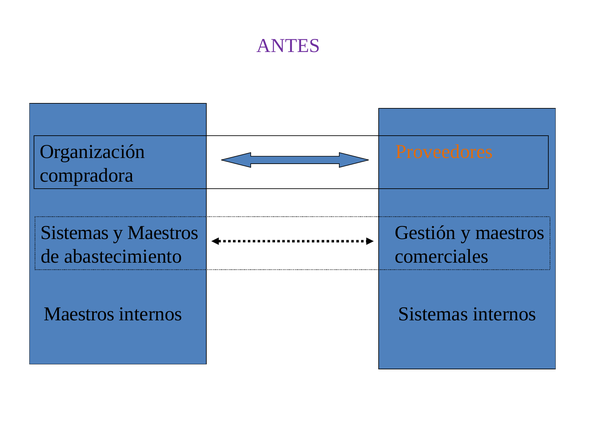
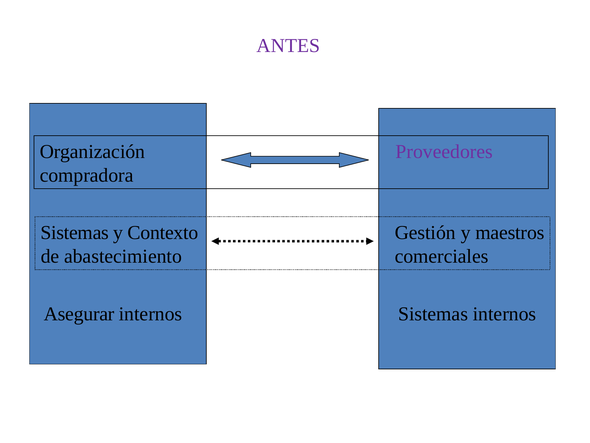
Proveedores colour: orange -> purple (444, 151)
Maestros: Maestros -> Contexto (163, 232)
Maestros: Maestros -> Asegurar (79, 314)
